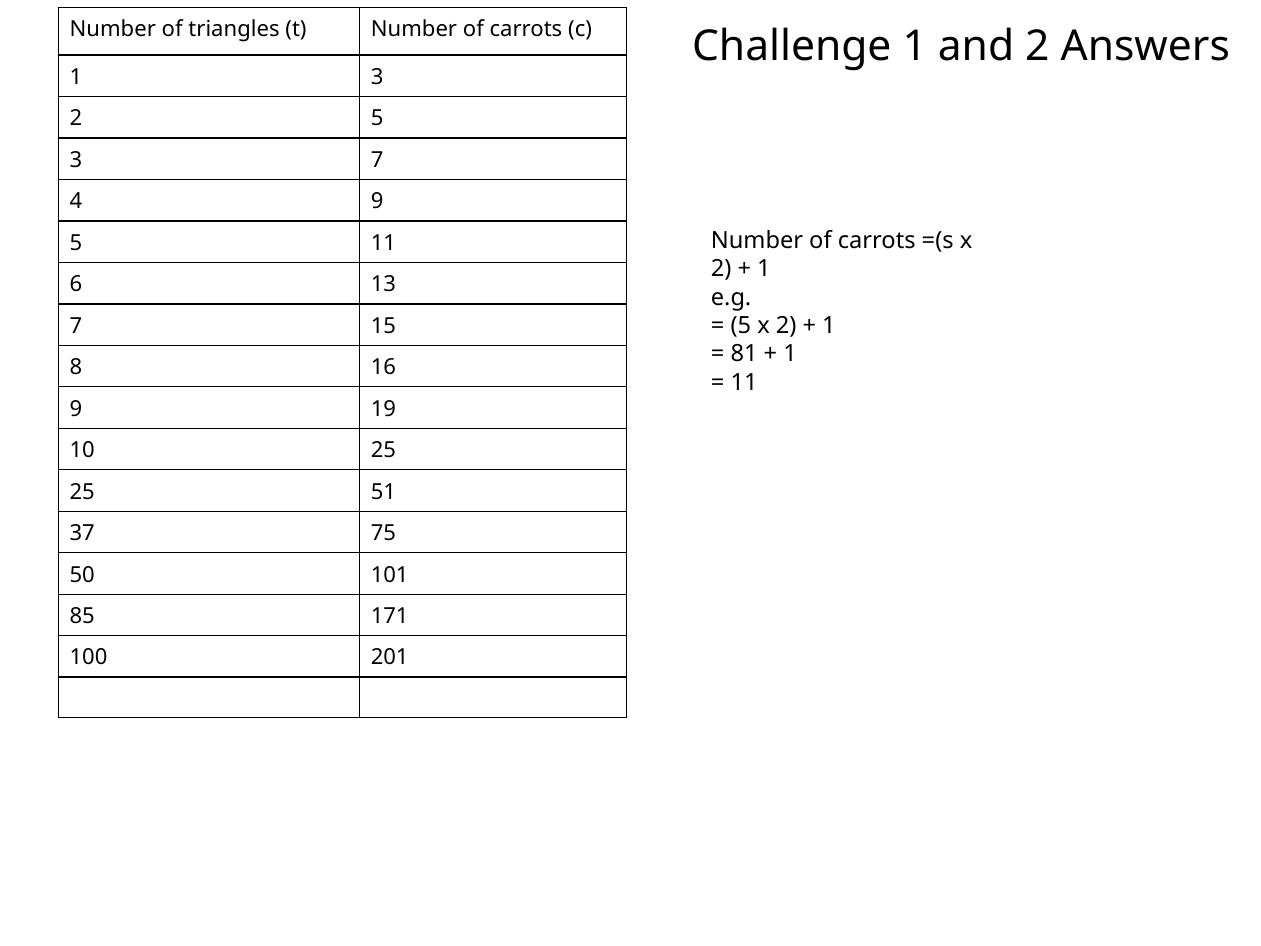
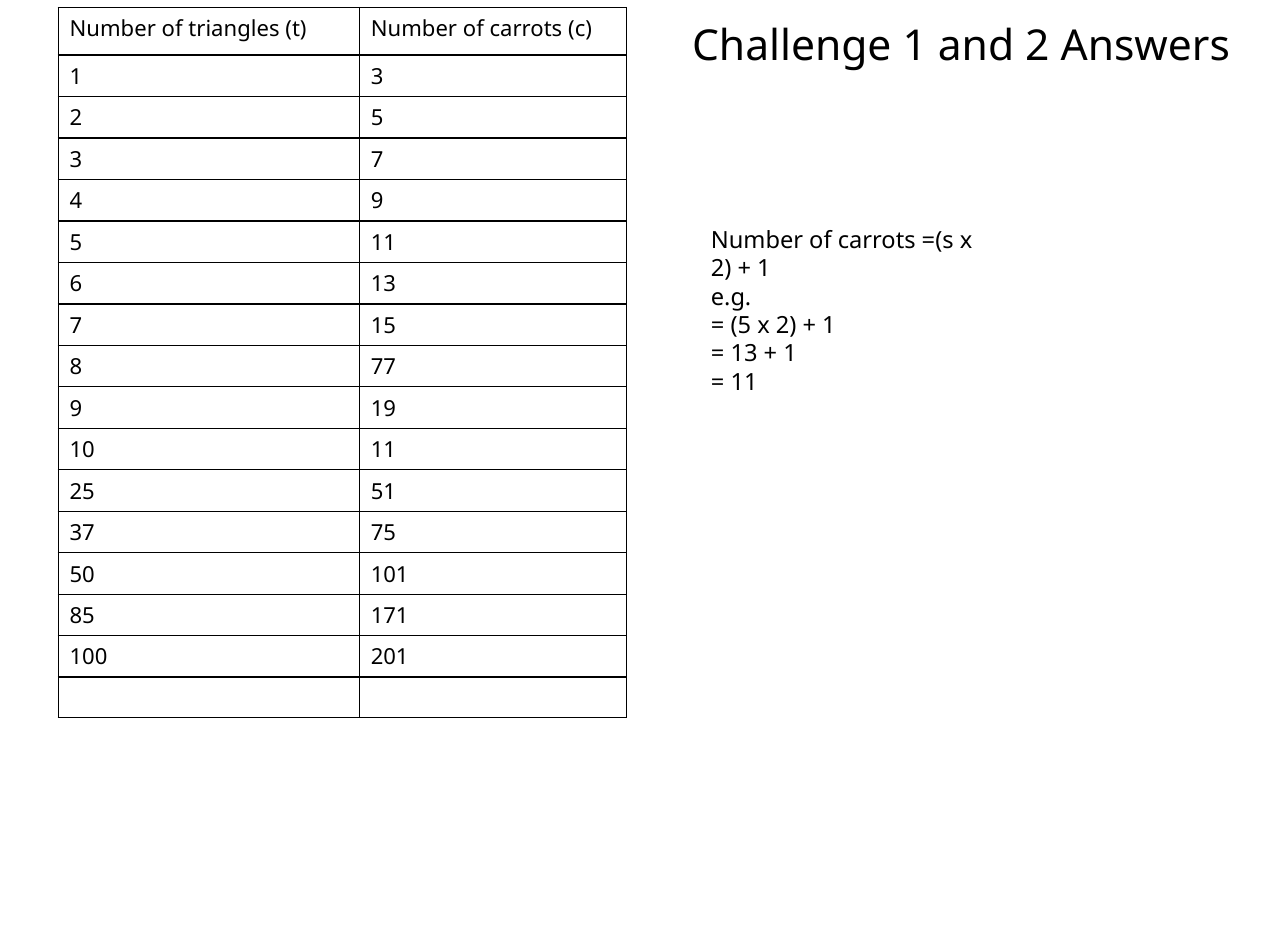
81: 81 -> 13 (744, 354)
16: 16 -> 77 (383, 367)
10 25: 25 -> 11 (383, 450)
